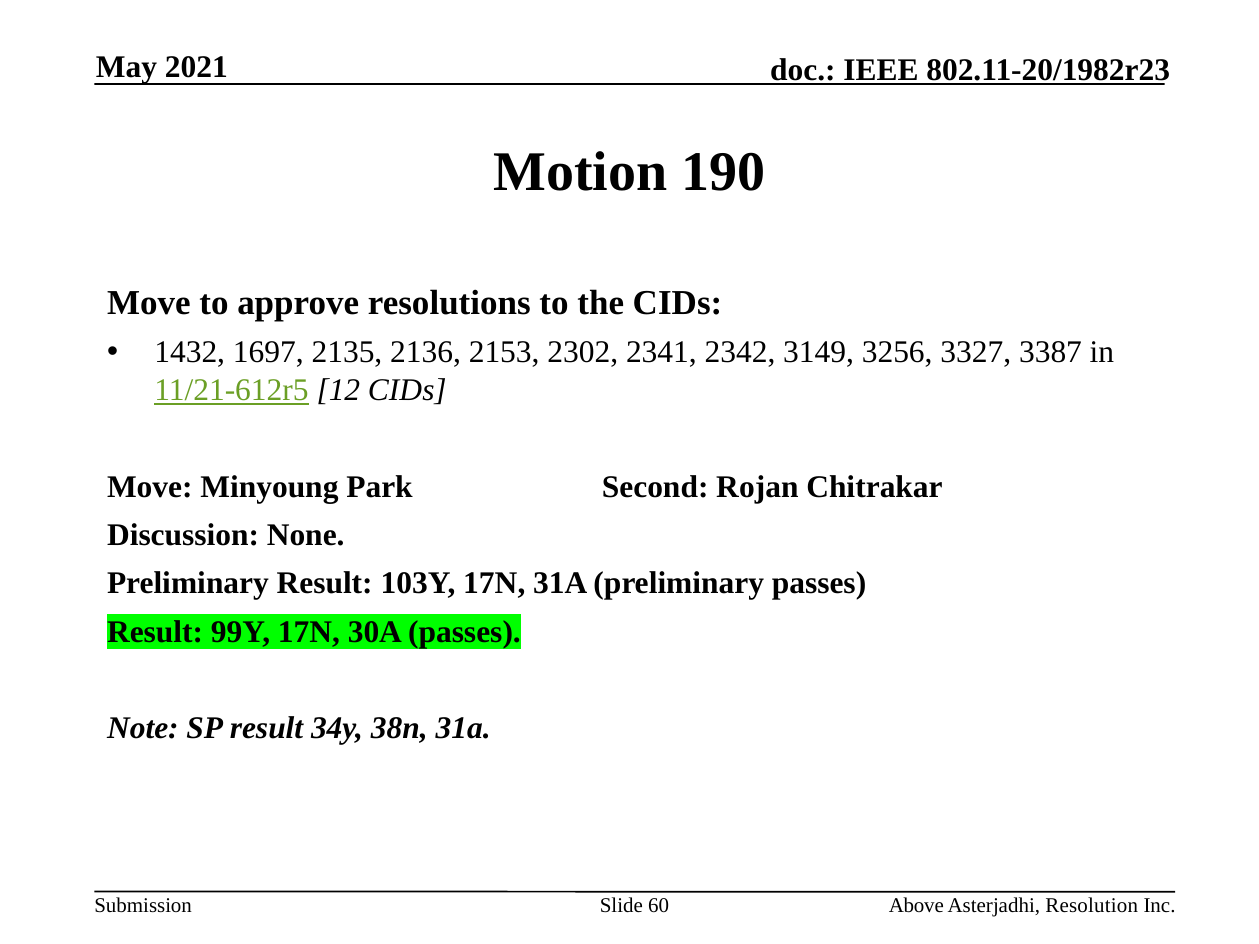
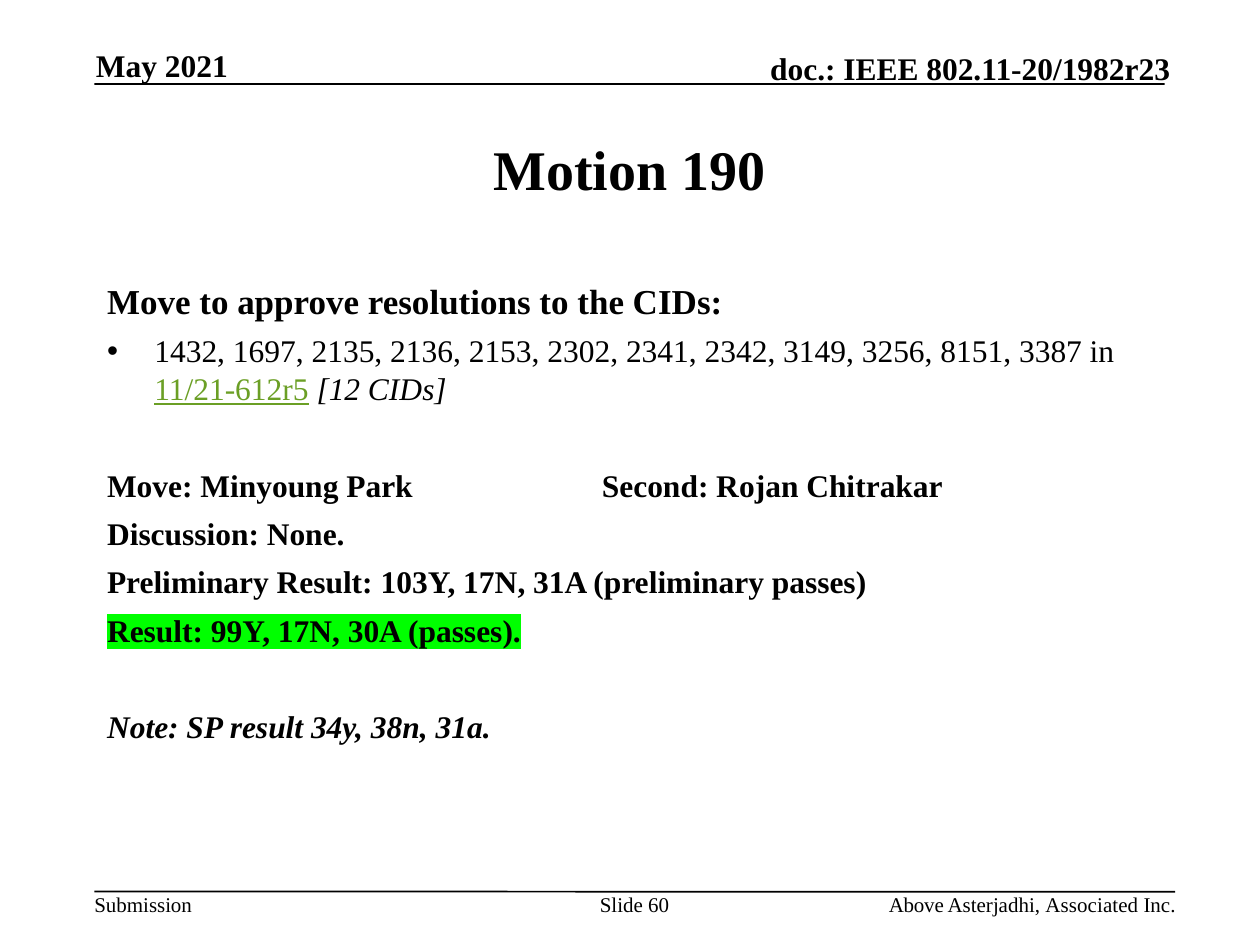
3327: 3327 -> 8151 (976, 353)
Resolution: Resolution -> Associated (1092, 906)
